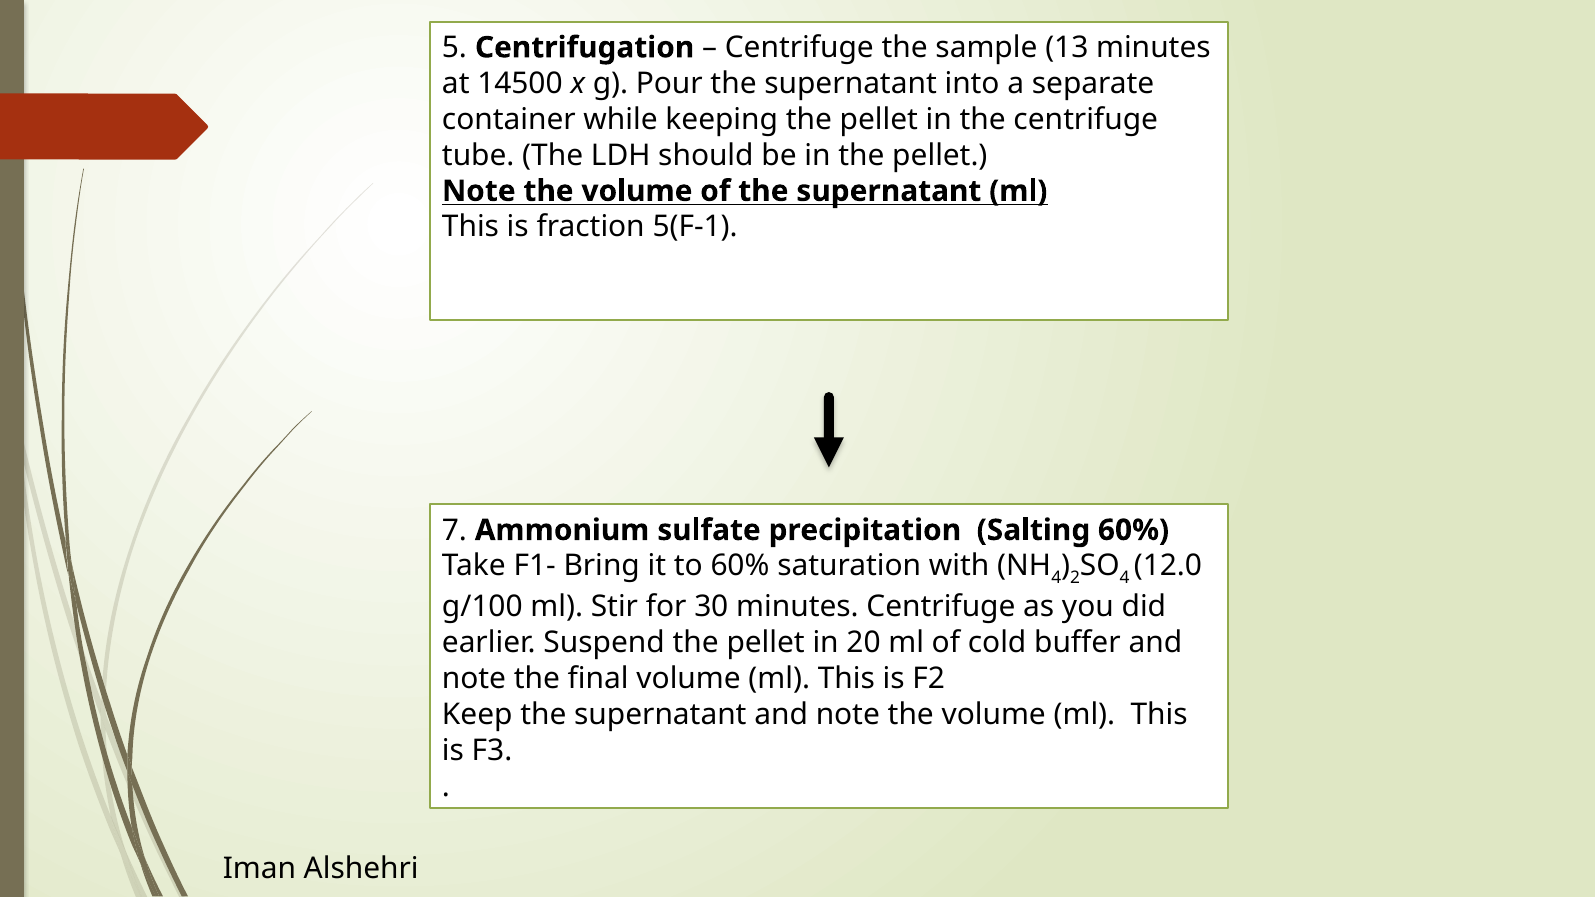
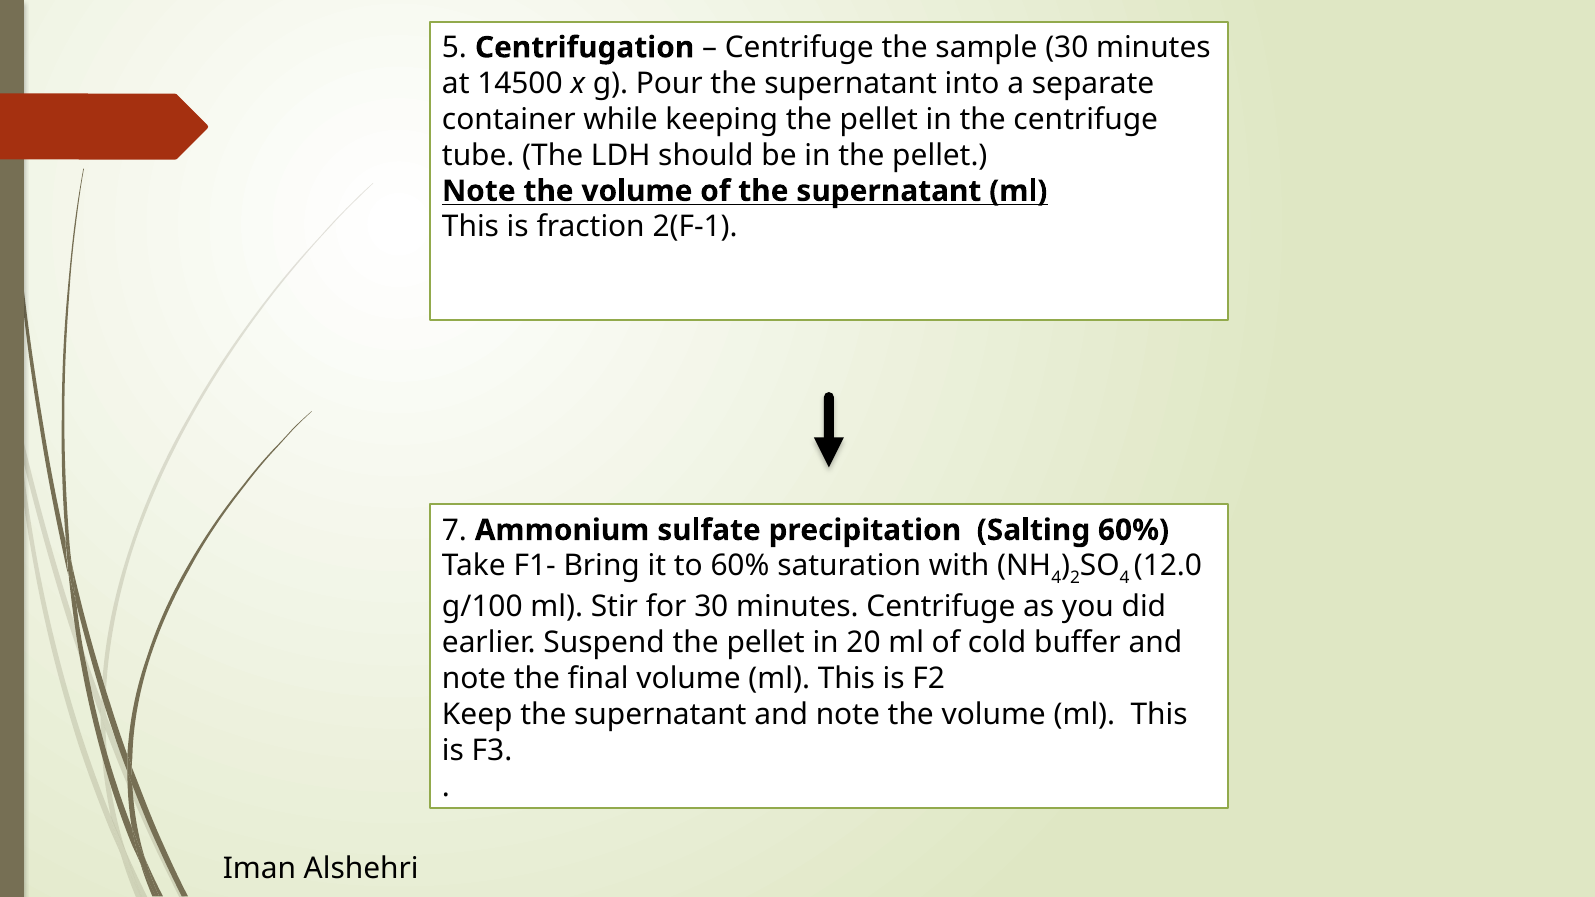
sample 13: 13 -> 30 (1067, 48)
5(F-1: 5(F-1 -> 2(F-1 (695, 227)
